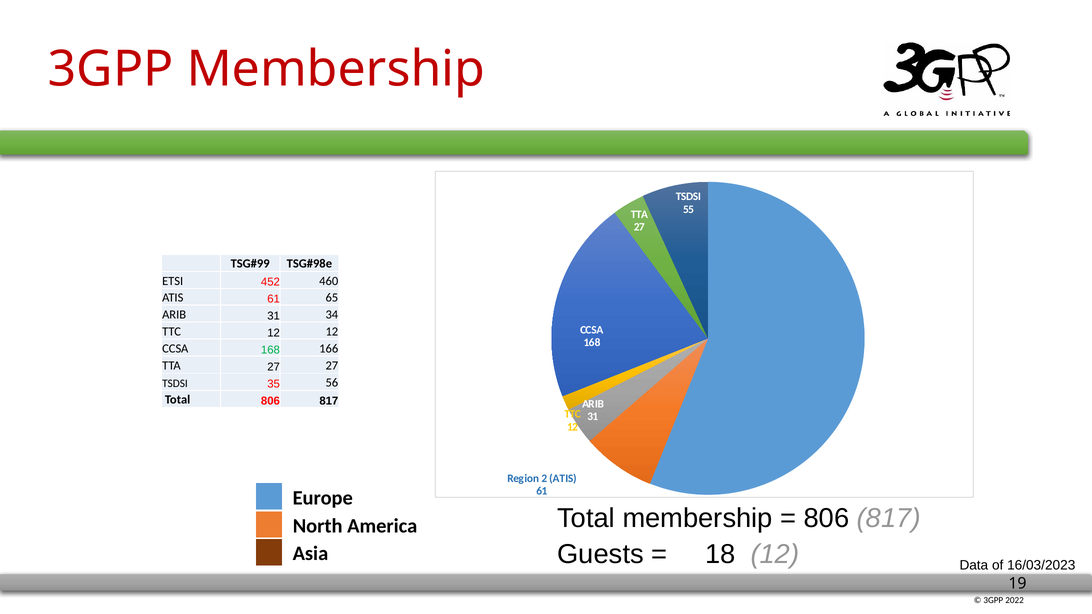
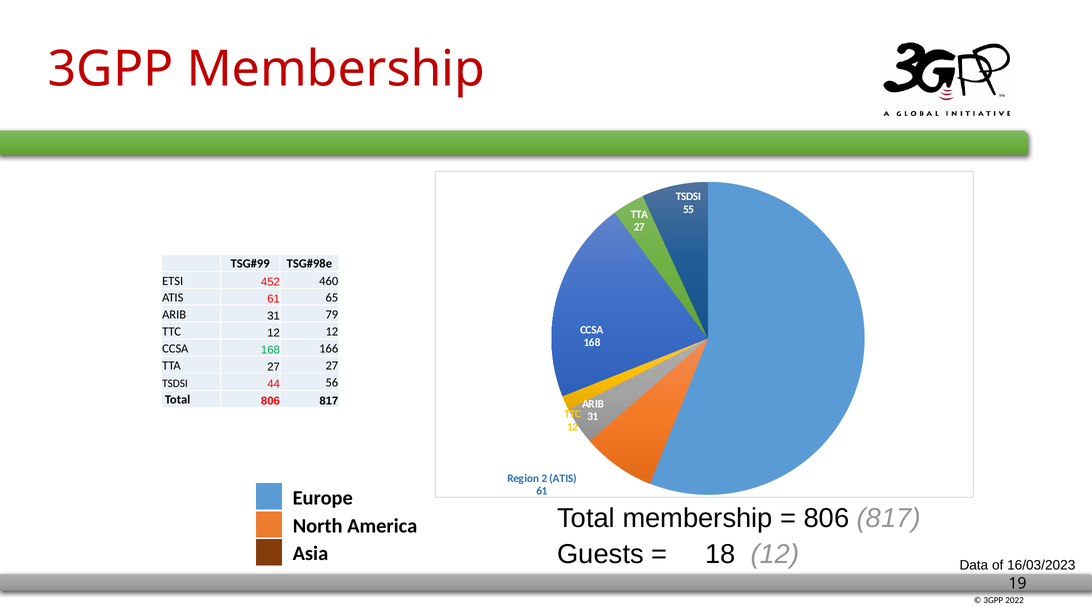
34: 34 -> 79 (332, 315)
35: 35 -> 44 (274, 384)
